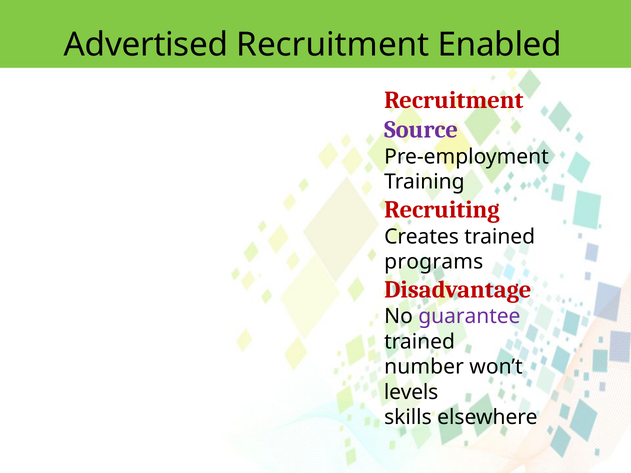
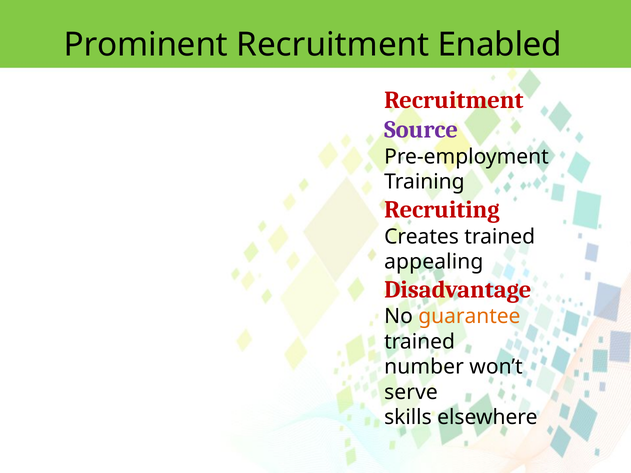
Advertised: Advertised -> Prominent (146, 45)
programs: programs -> appealing (434, 262)
guarantee colour: purple -> orange (469, 317)
levels: levels -> serve (411, 392)
